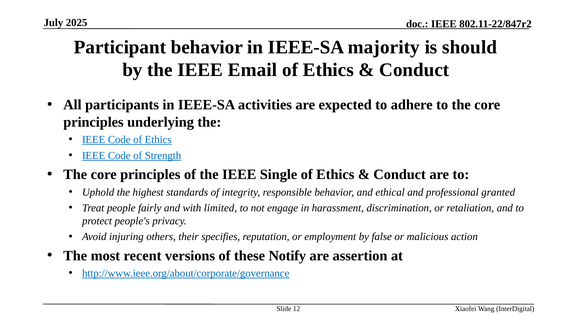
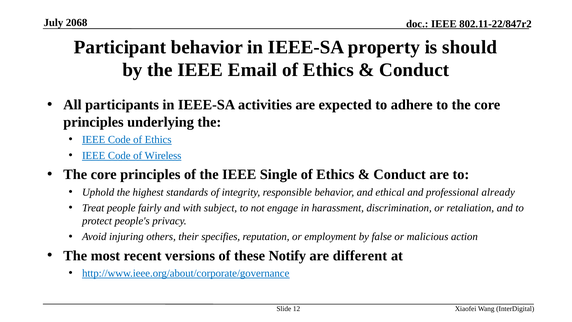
2025: 2025 -> 2068 (77, 23)
majority: majority -> property (384, 47)
Strength: Strength -> Wireless (163, 155)
granted: granted -> already (498, 192)
limited: limited -> subject (220, 208)
assertion: assertion -> different (360, 255)
